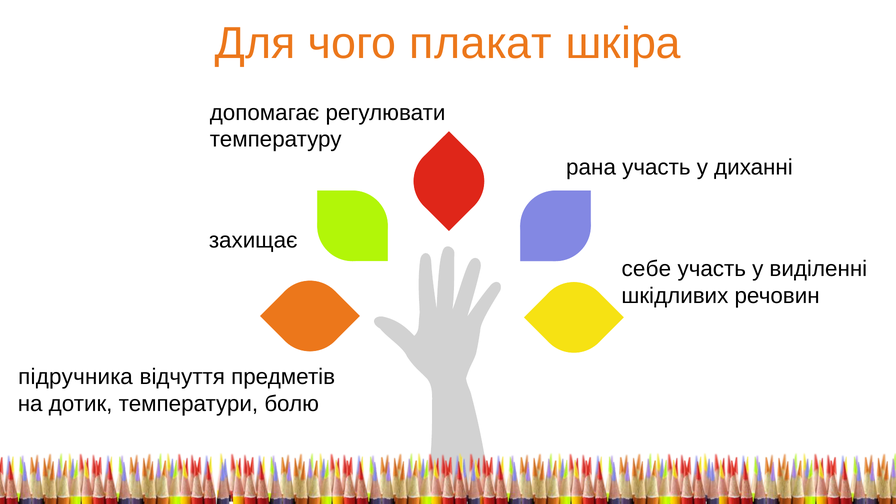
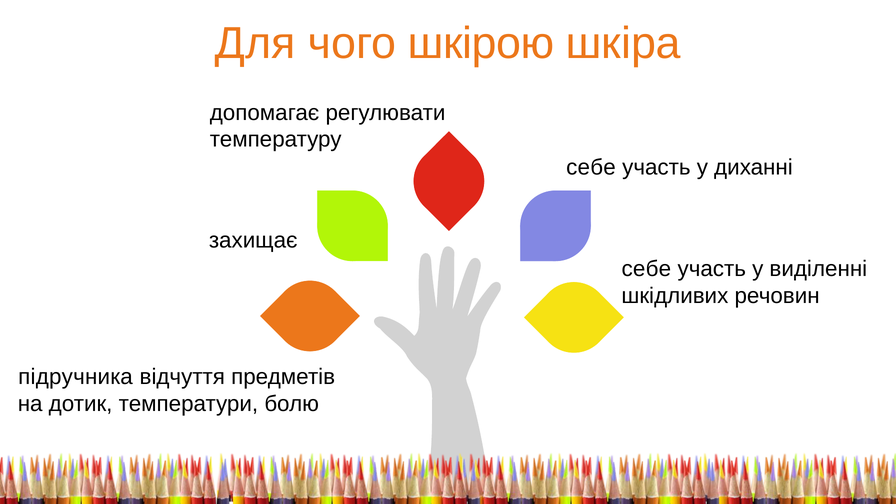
плакат: плакат -> шкірою (481, 43)
рана: рана -> себе (591, 167)
